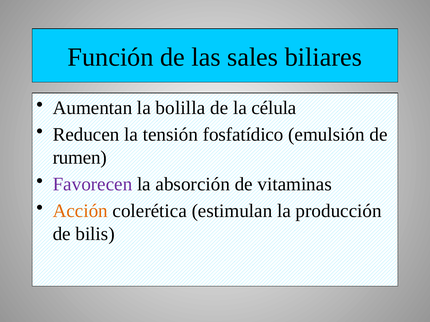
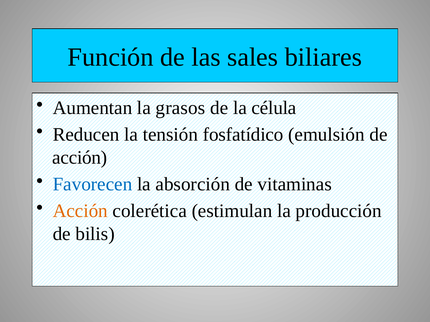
bolilla: bolilla -> grasos (180, 108)
rumen: rumen -> acción (80, 158)
Favorecen colour: purple -> blue (92, 185)
